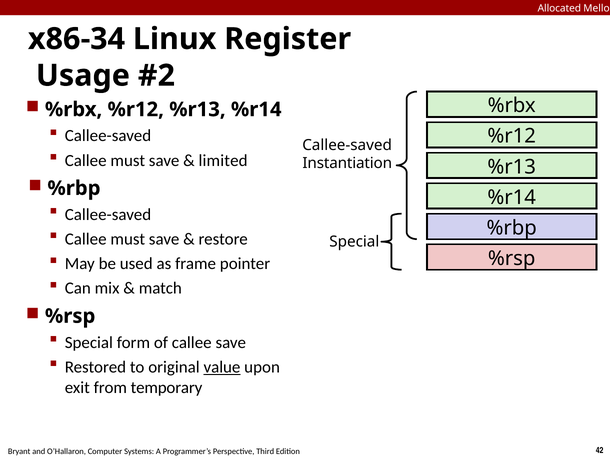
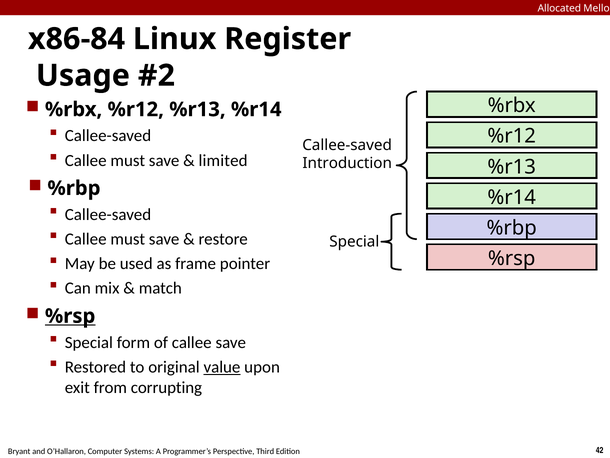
x86-34: x86-34 -> x86-84 (76, 39)
Instantiation: Instantiation -> Introduction (347, 163)
%rsp underline: none -> present (70, 316)
temporary: temporary -> corrupting (166, 387)
